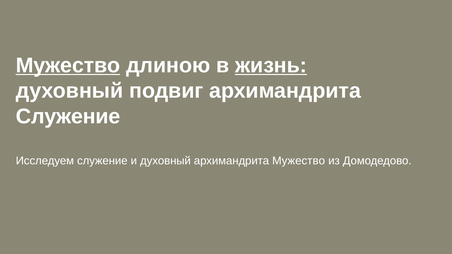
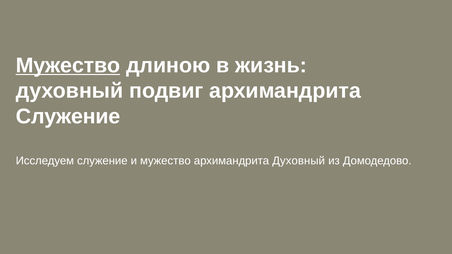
жизнь underline: present -> none (271, 65)
и духовный: духовный -> мужество (165, 161)
архимандрита Мужество: Мужество -> Духовный (299, 161)
